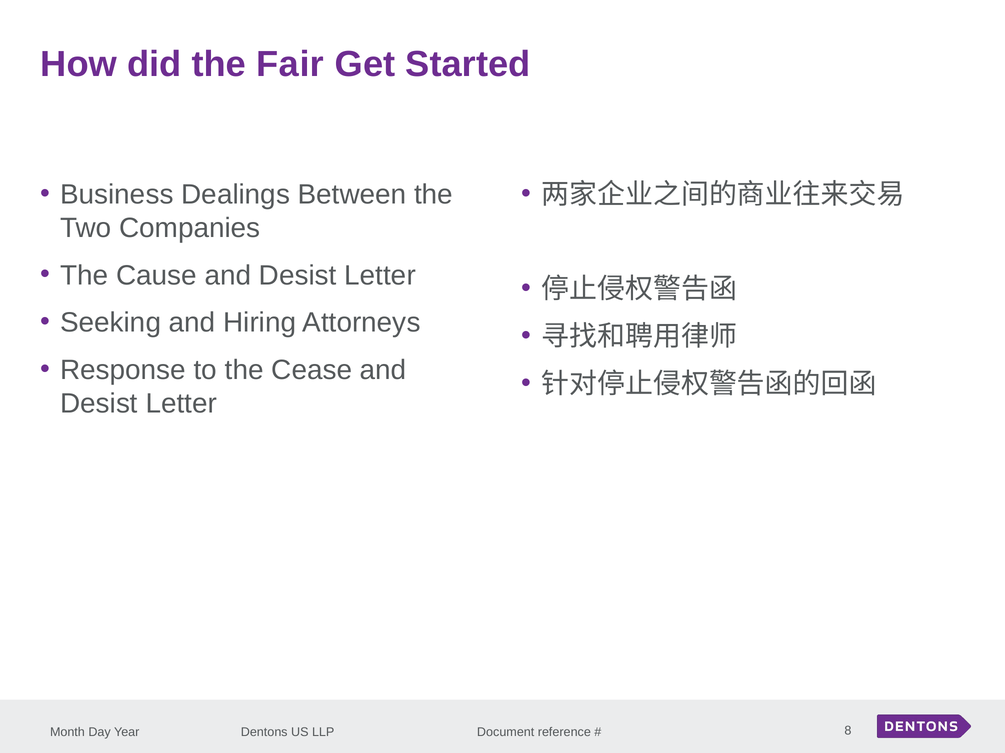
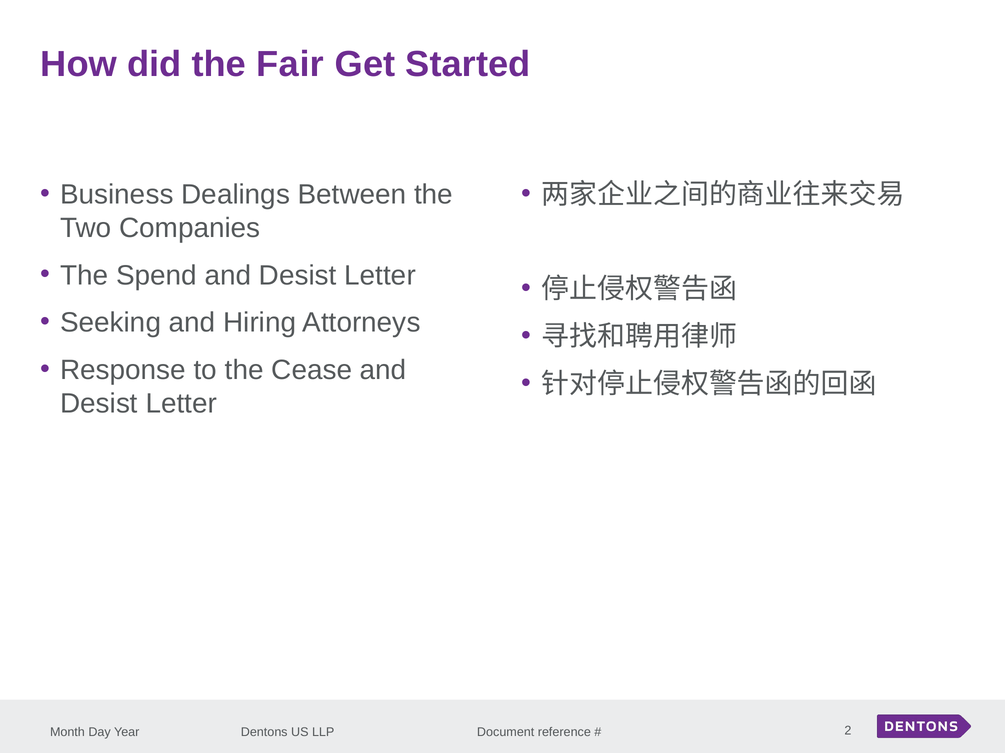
Cause: Cause -> Spend (156, 276)
8: 8 -> 2 (848, 731)
